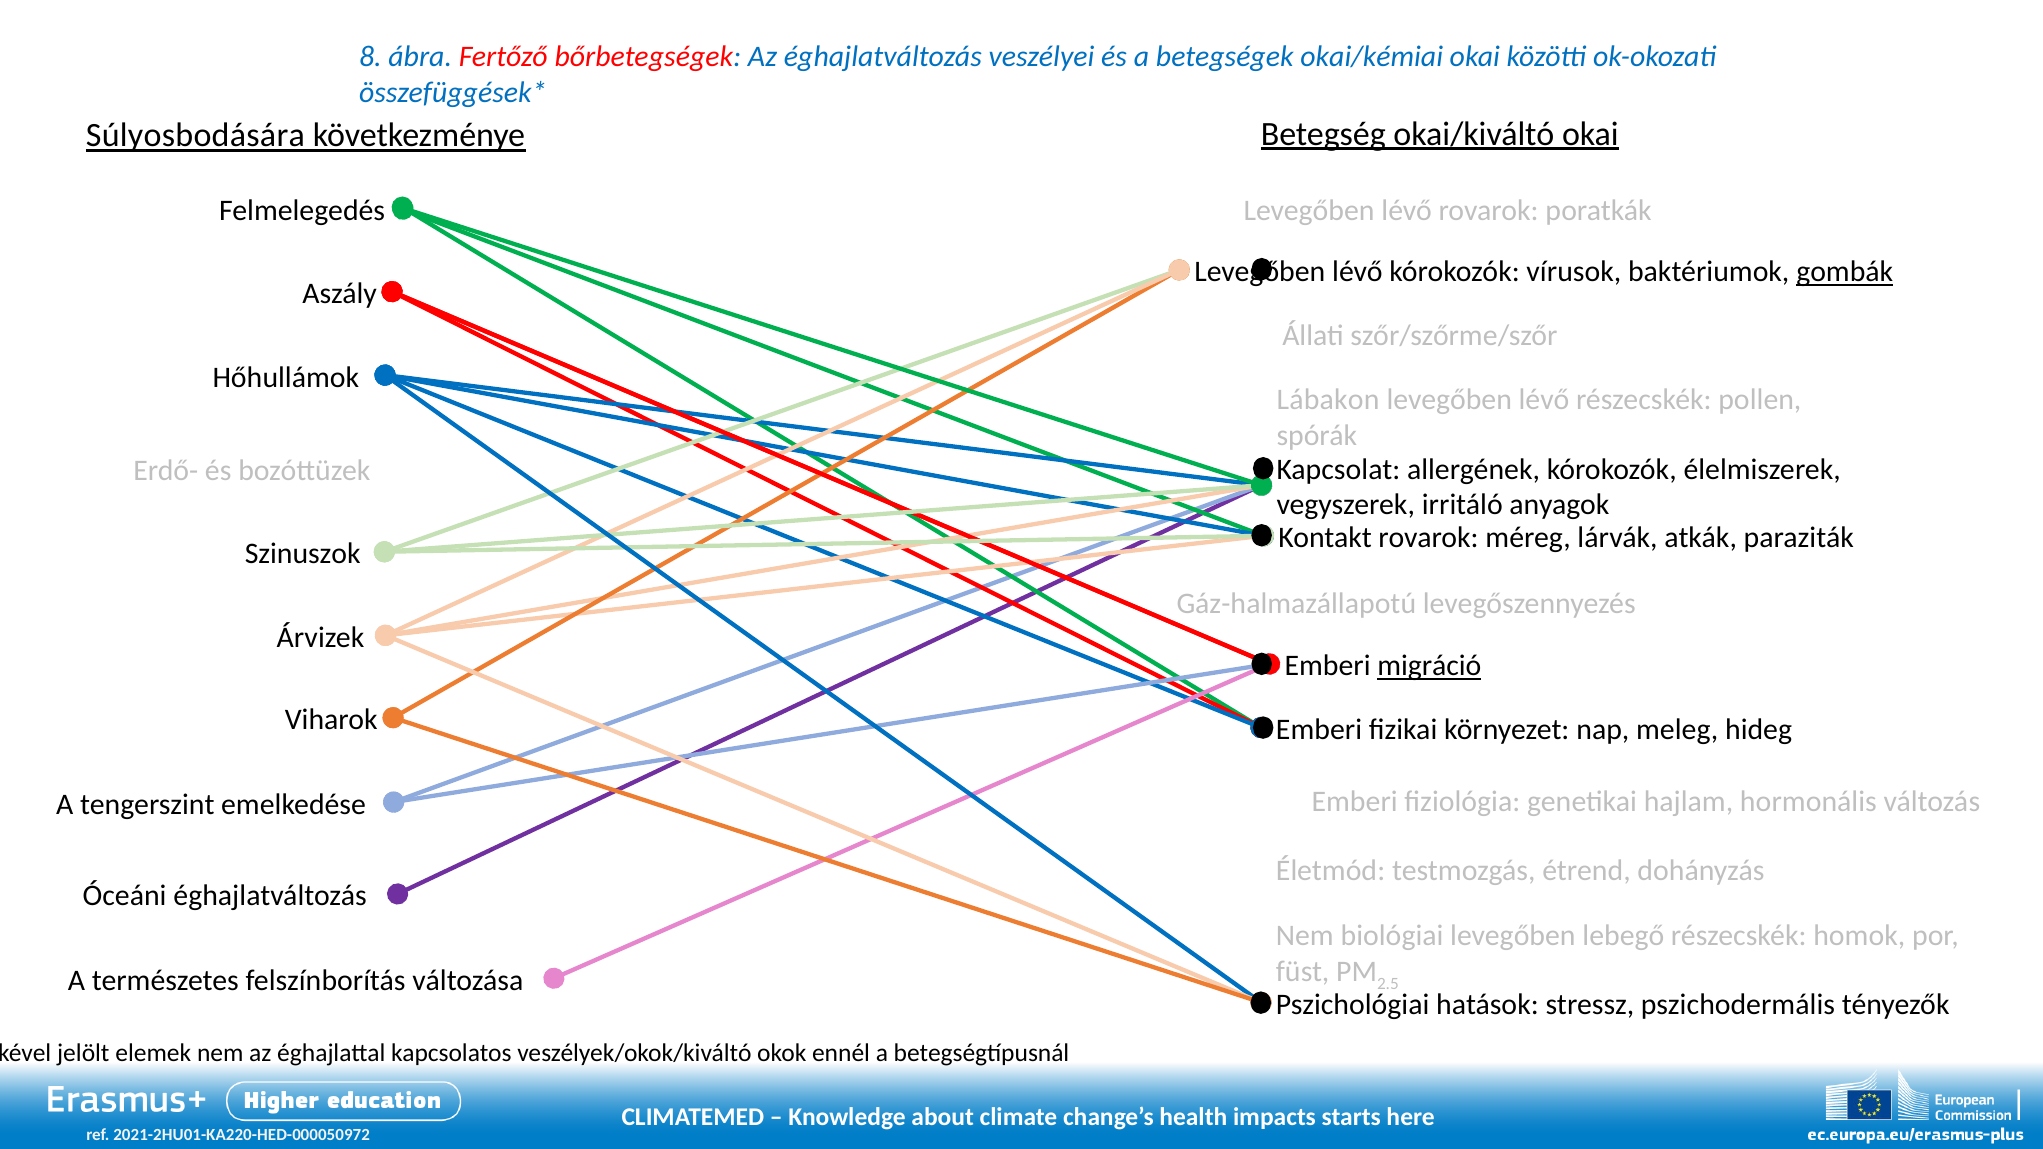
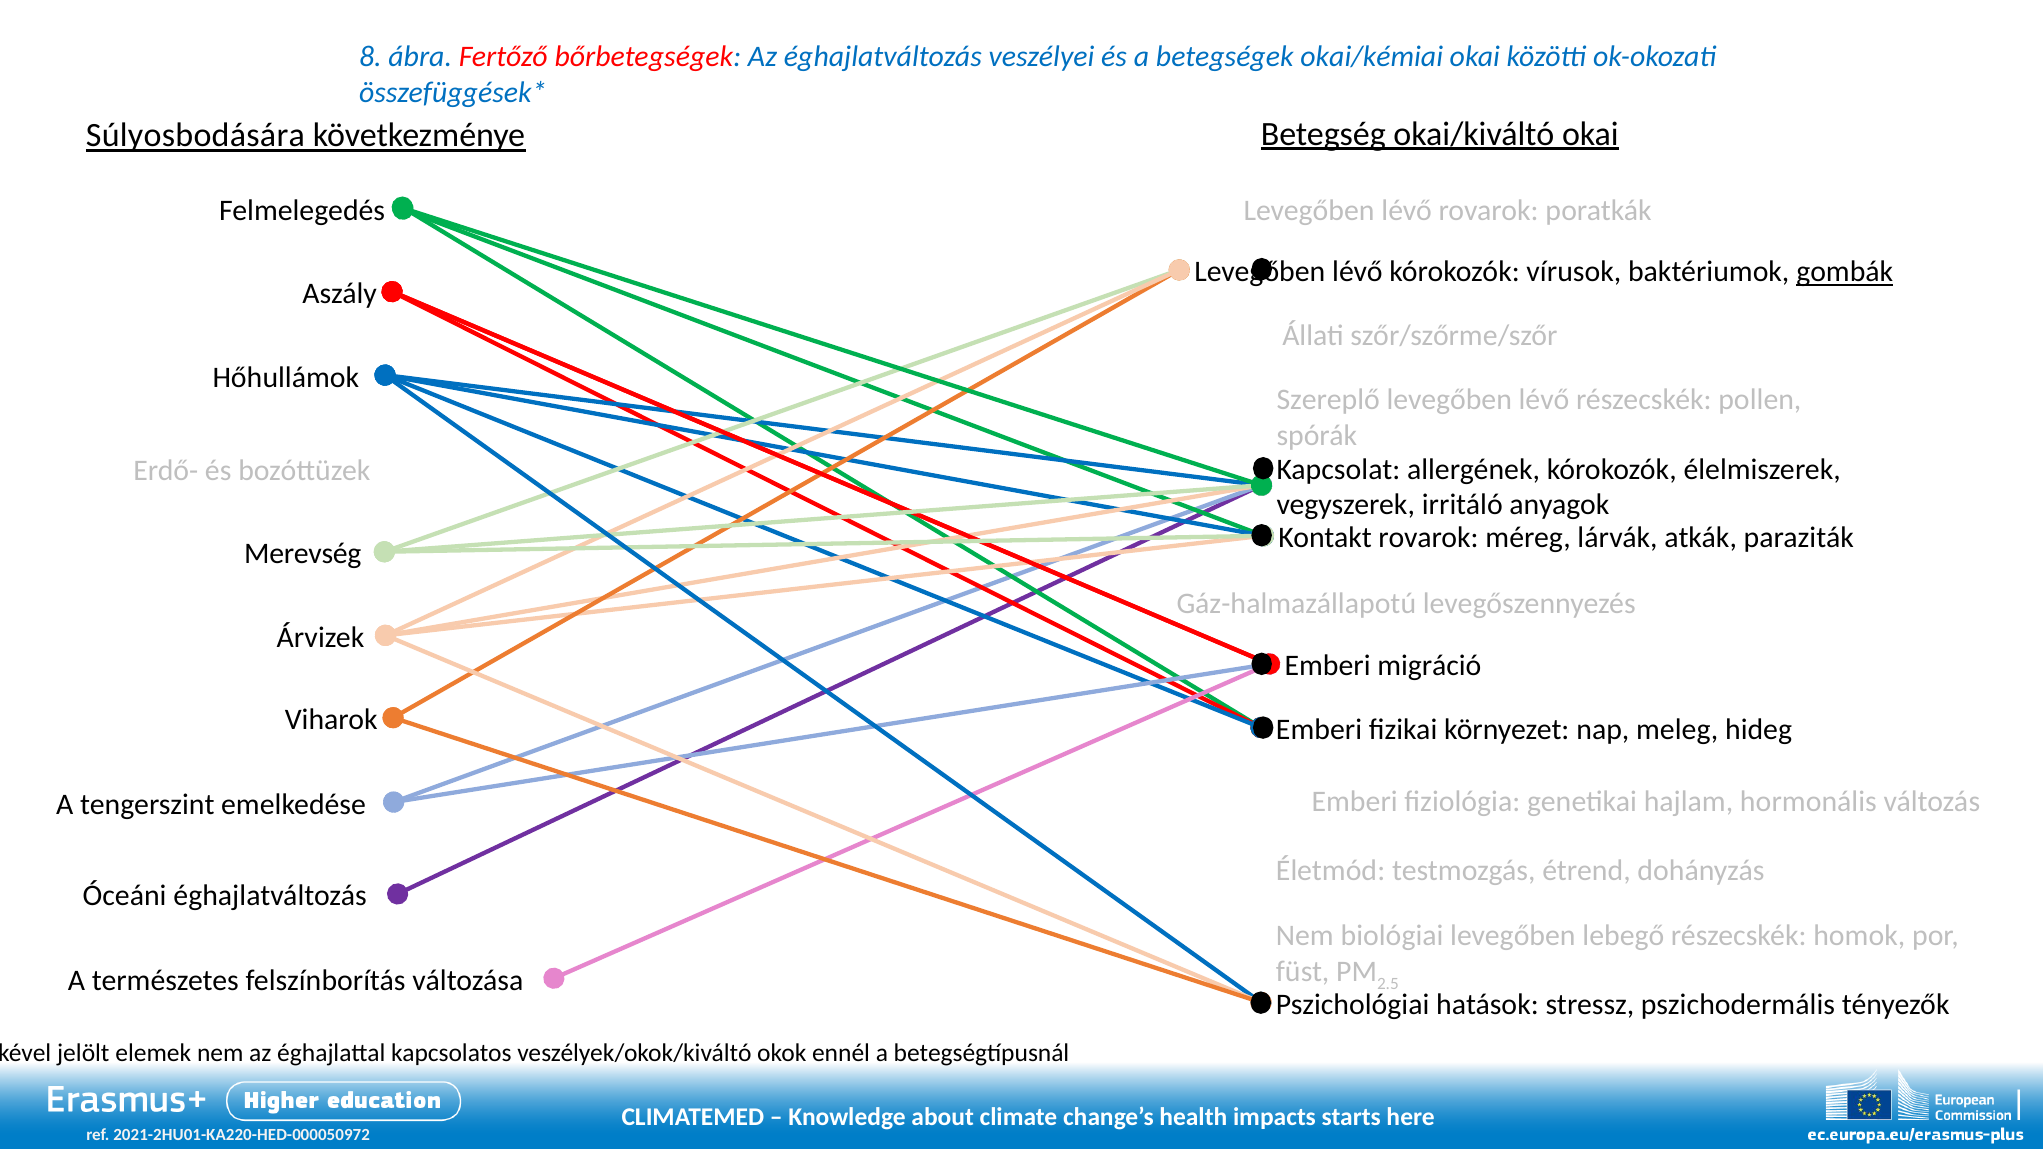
Lábakon: Lábakon -> Szereplő (1328, 400)
Szinuszok: Szinuszok -> Merevség (303, 554)
migráció underline: present -> none (1429, 666)
